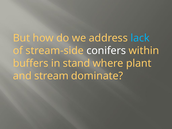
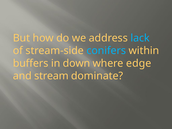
conifers colour: white -> light blue (106, 51)
stand: stand -> down (76, 63)
plant: plant -> edge (139, 63)
